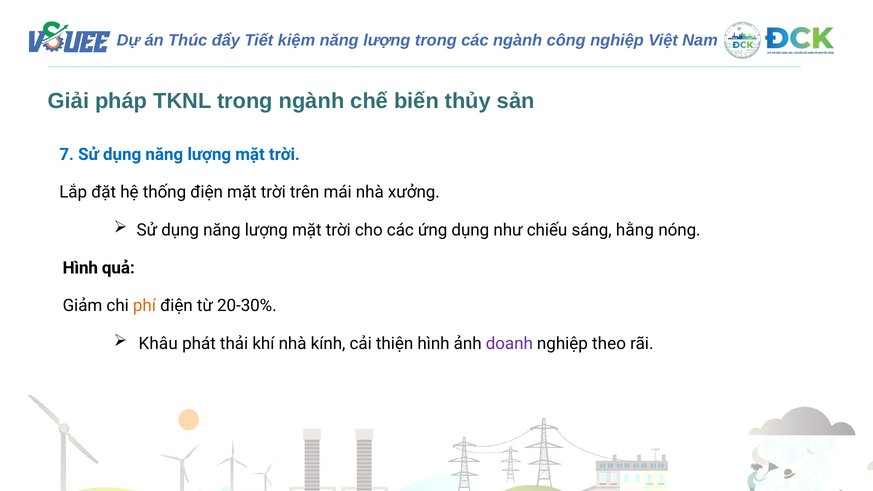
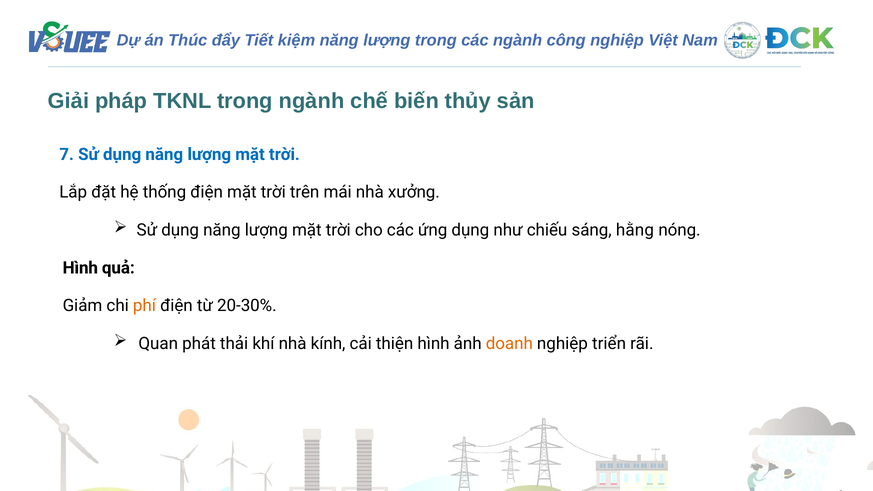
Khâu: Khâu -> Quan (158, 343)
doanh colour: purple -> orange (509, 343)
theo: theo -> triển (609, 343)
